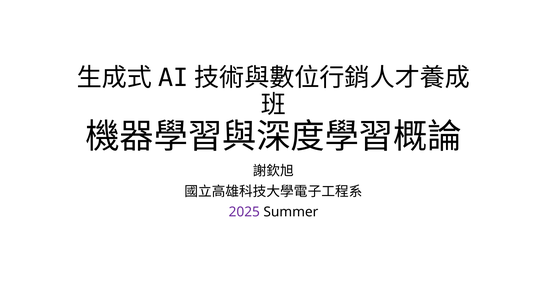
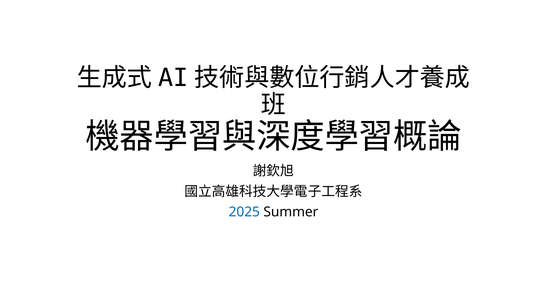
2025 colour: purple -> blue (244, 212)
